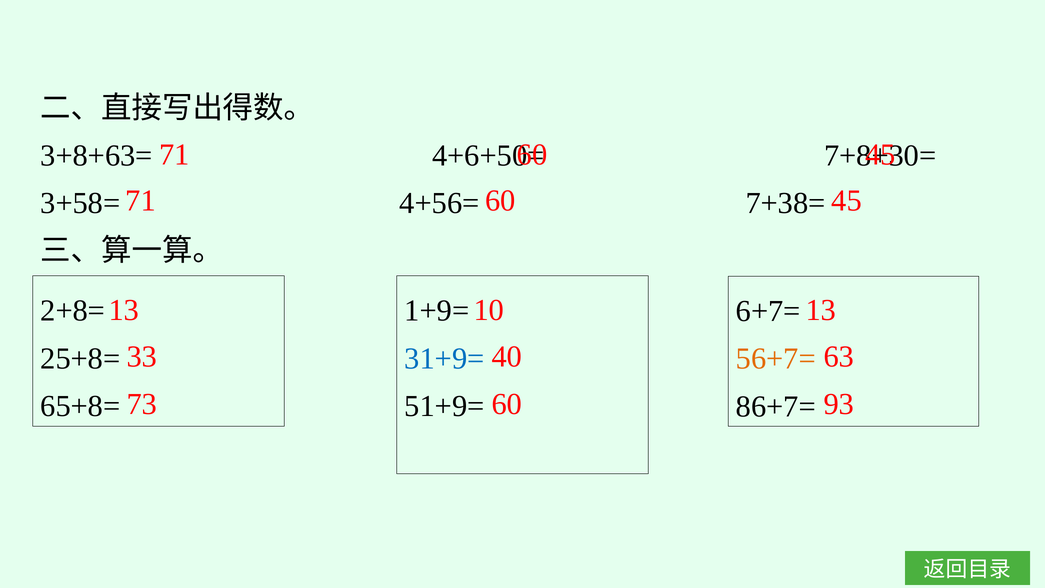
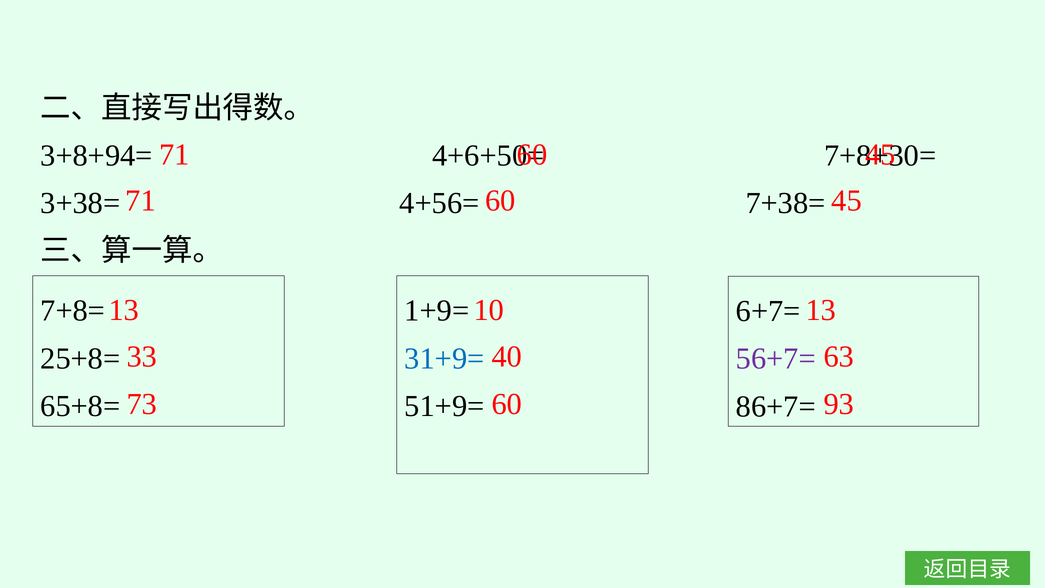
3+8+63=: 3+8+63= -> 3+8+94= (96, 156)
3+58=: 3+58= -> 3+38= (80, 203)
2+8=: 2+8= -> 7+8= (73, 311)
56+7= colour: orange -> purple (776, 359)
